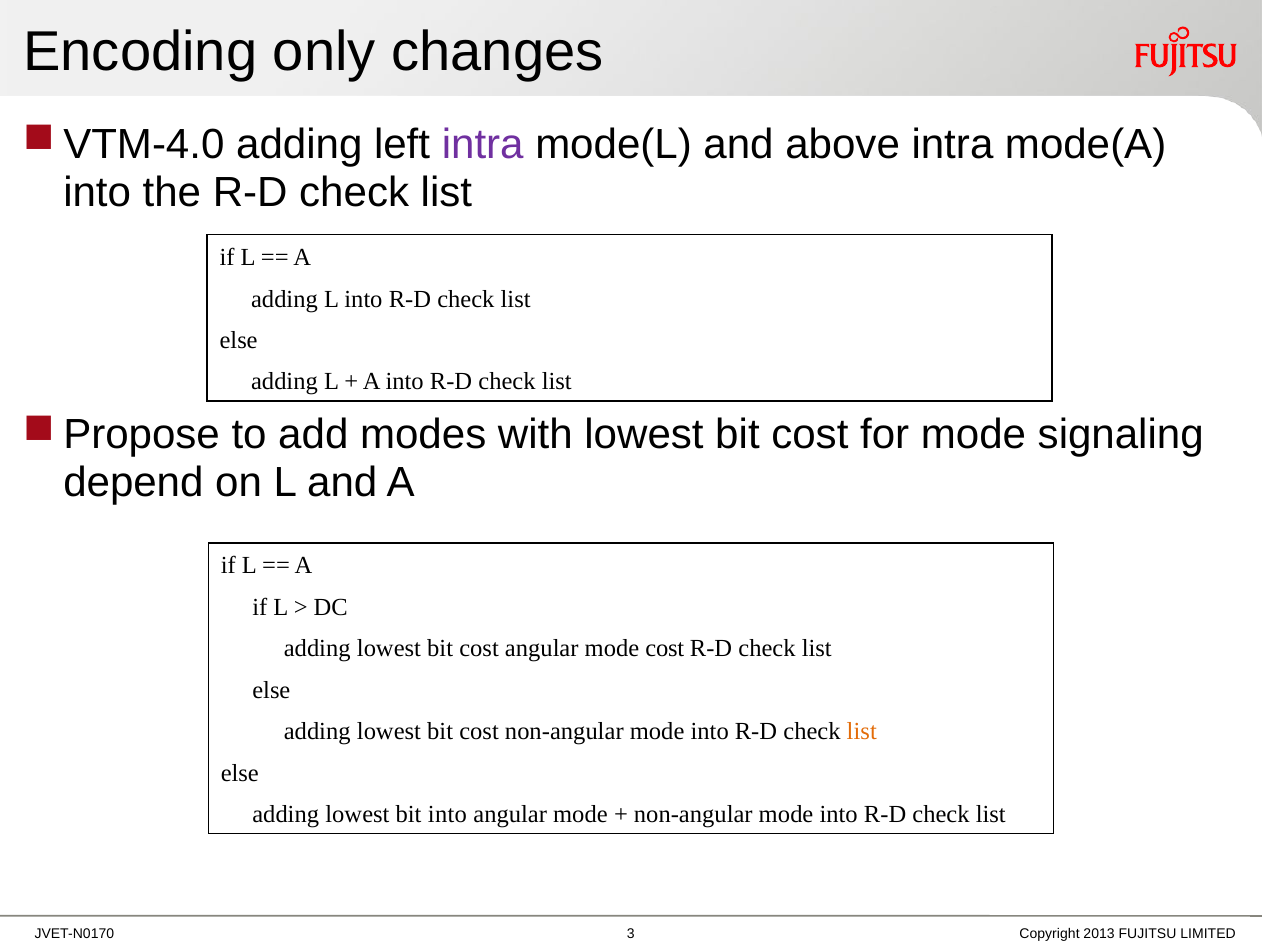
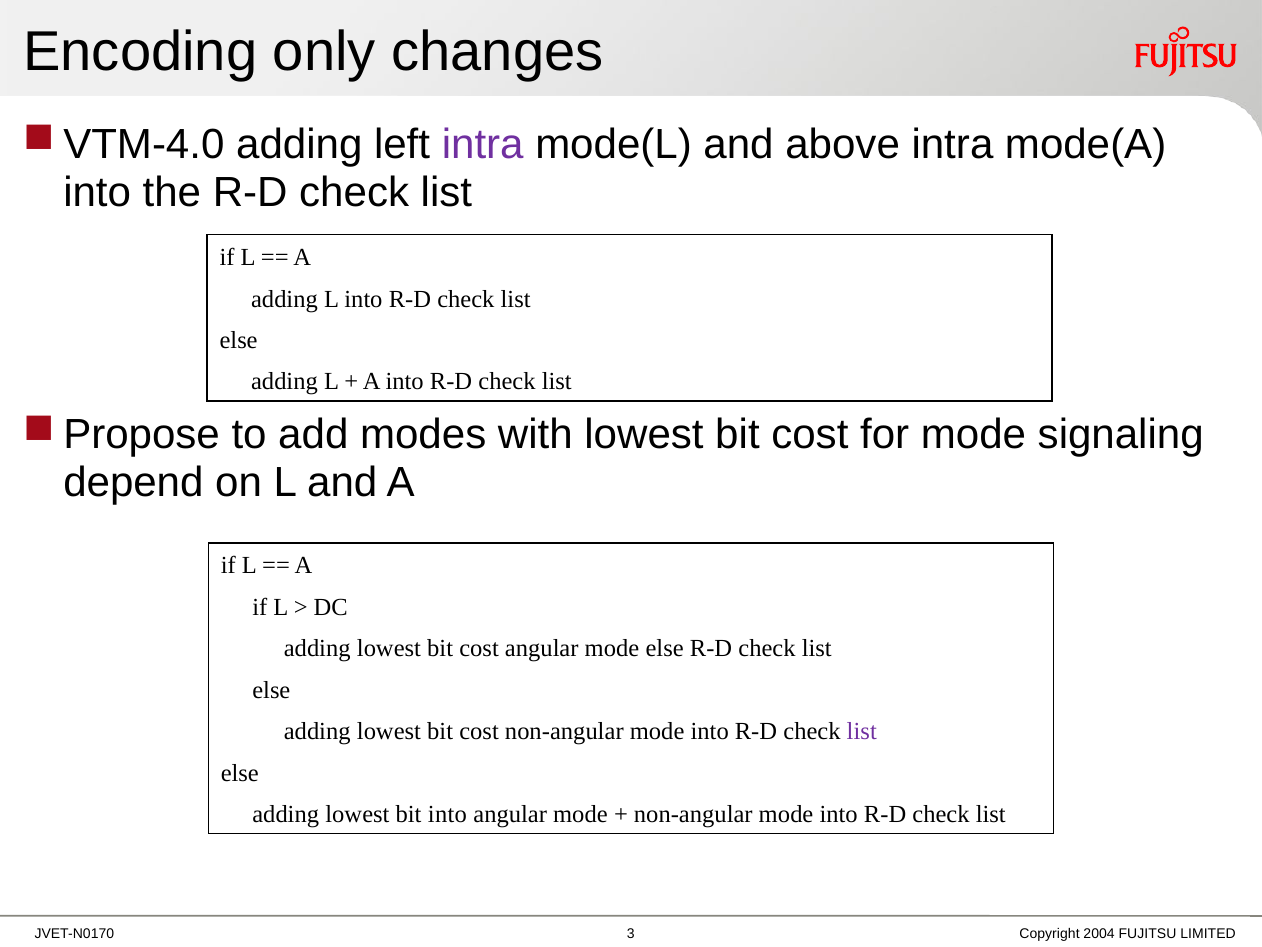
mode cost: cost -> else (665, 648)
list colour: orange -> purple (862, 731)
2013: 2013 -> 2004 (1099, 933)
